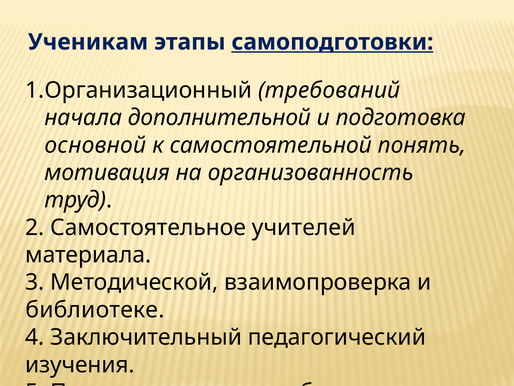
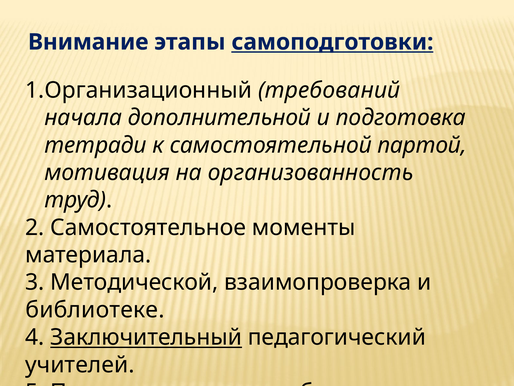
Ученикам: Ученикам -> Внимание (88, 42)
основной: основной -> тетради (96, 145)
понять: понять -> партой (422, 145)
учителей: учителей -> моменты (304, 227)
Заключительный underline: none -> present (146, 337)
изучения: изучения -> учителей (80, 364)
